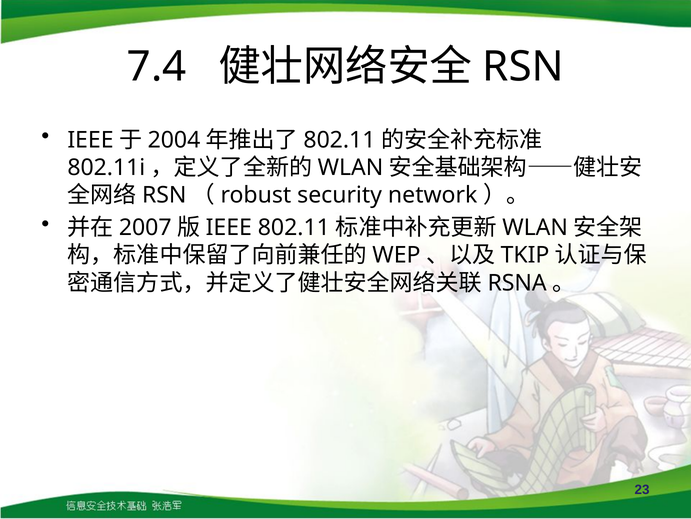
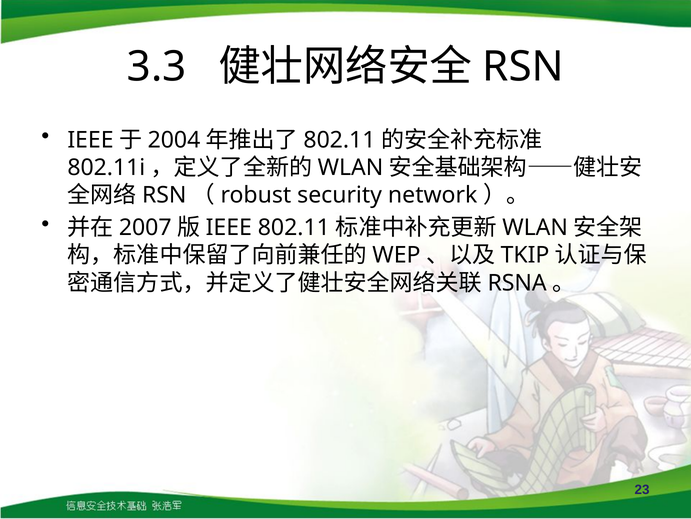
7.4: 7.4 -> 3.3 (157, 67)
